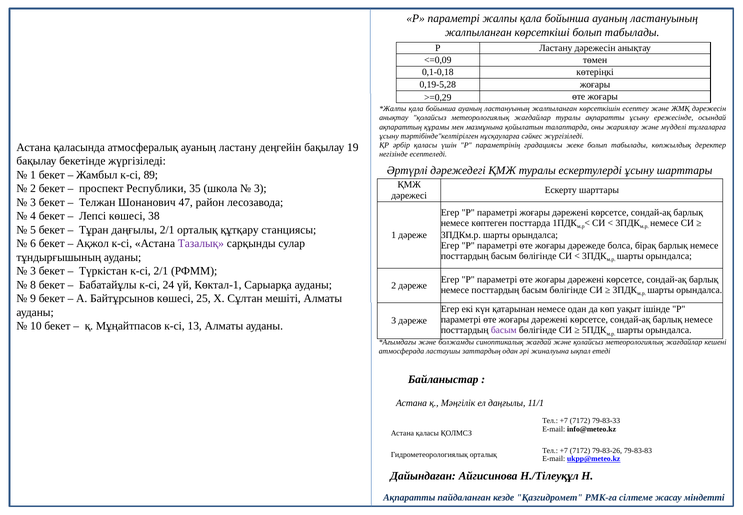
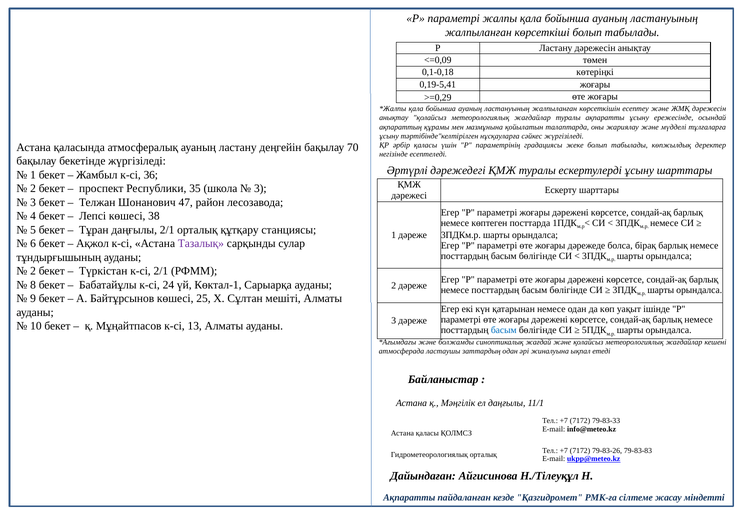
0,19-5,28: 0,19-5,28 -> 0,19-5,41 (438, 84)
19: 19 -> 70 (353, 147)
89: 89 -> 36 (151, 175)
3: 3 -> 2 (33, 271)
басым colour: purple -> blue (504, 330)
